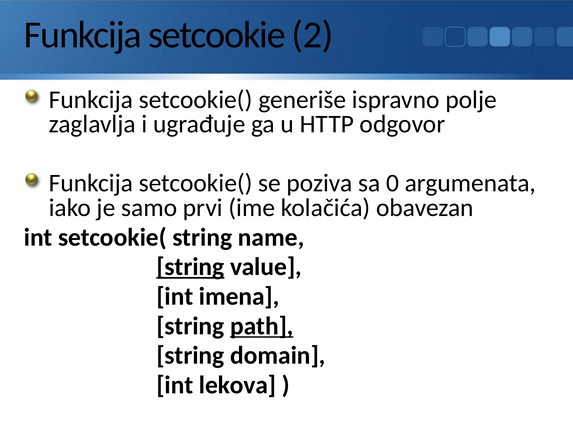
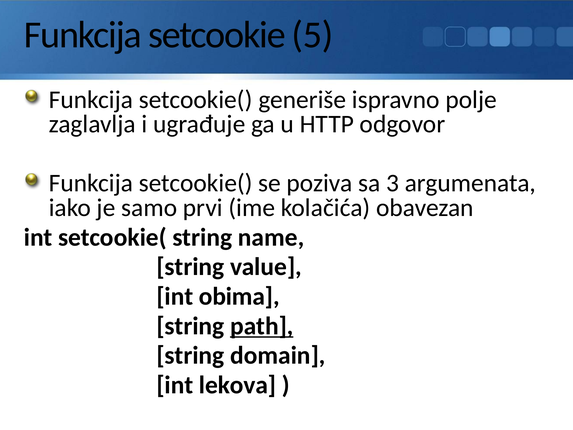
2: 2 -> 5 (312, 35)
0: 0 -> 3 (392, 183)
string underline: present -> none (190, 267)
imena: imena -> obima (239, 296)
